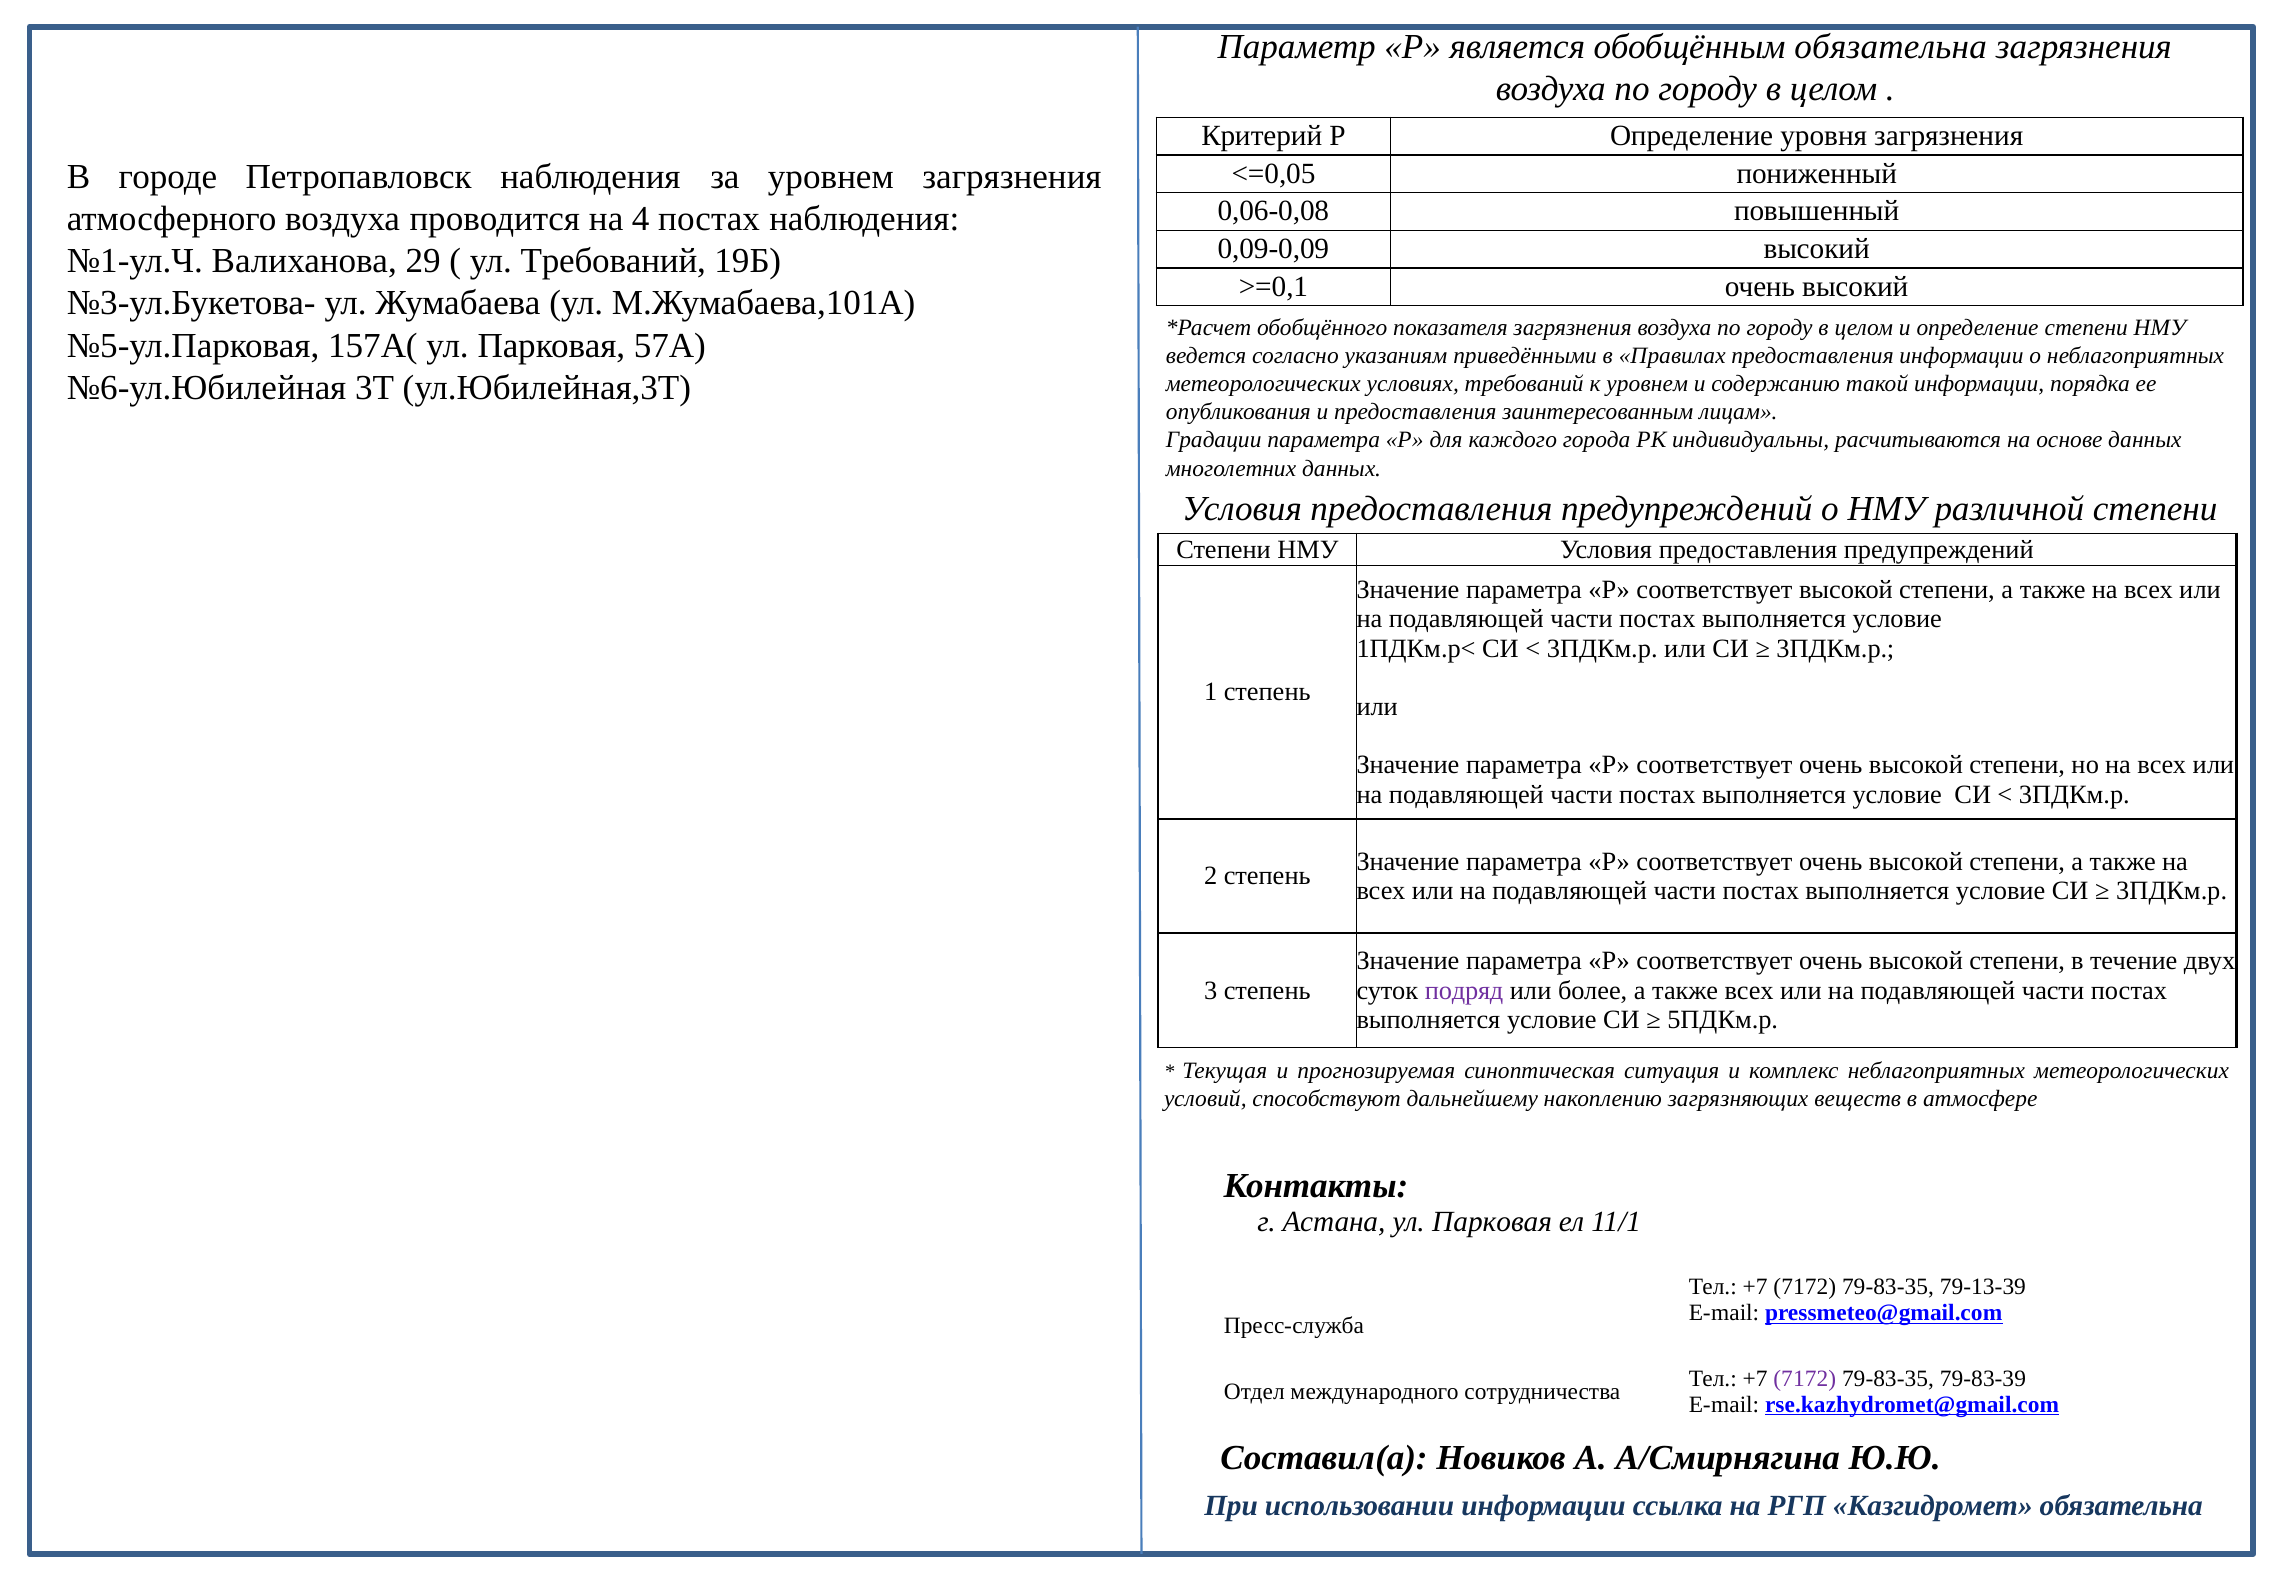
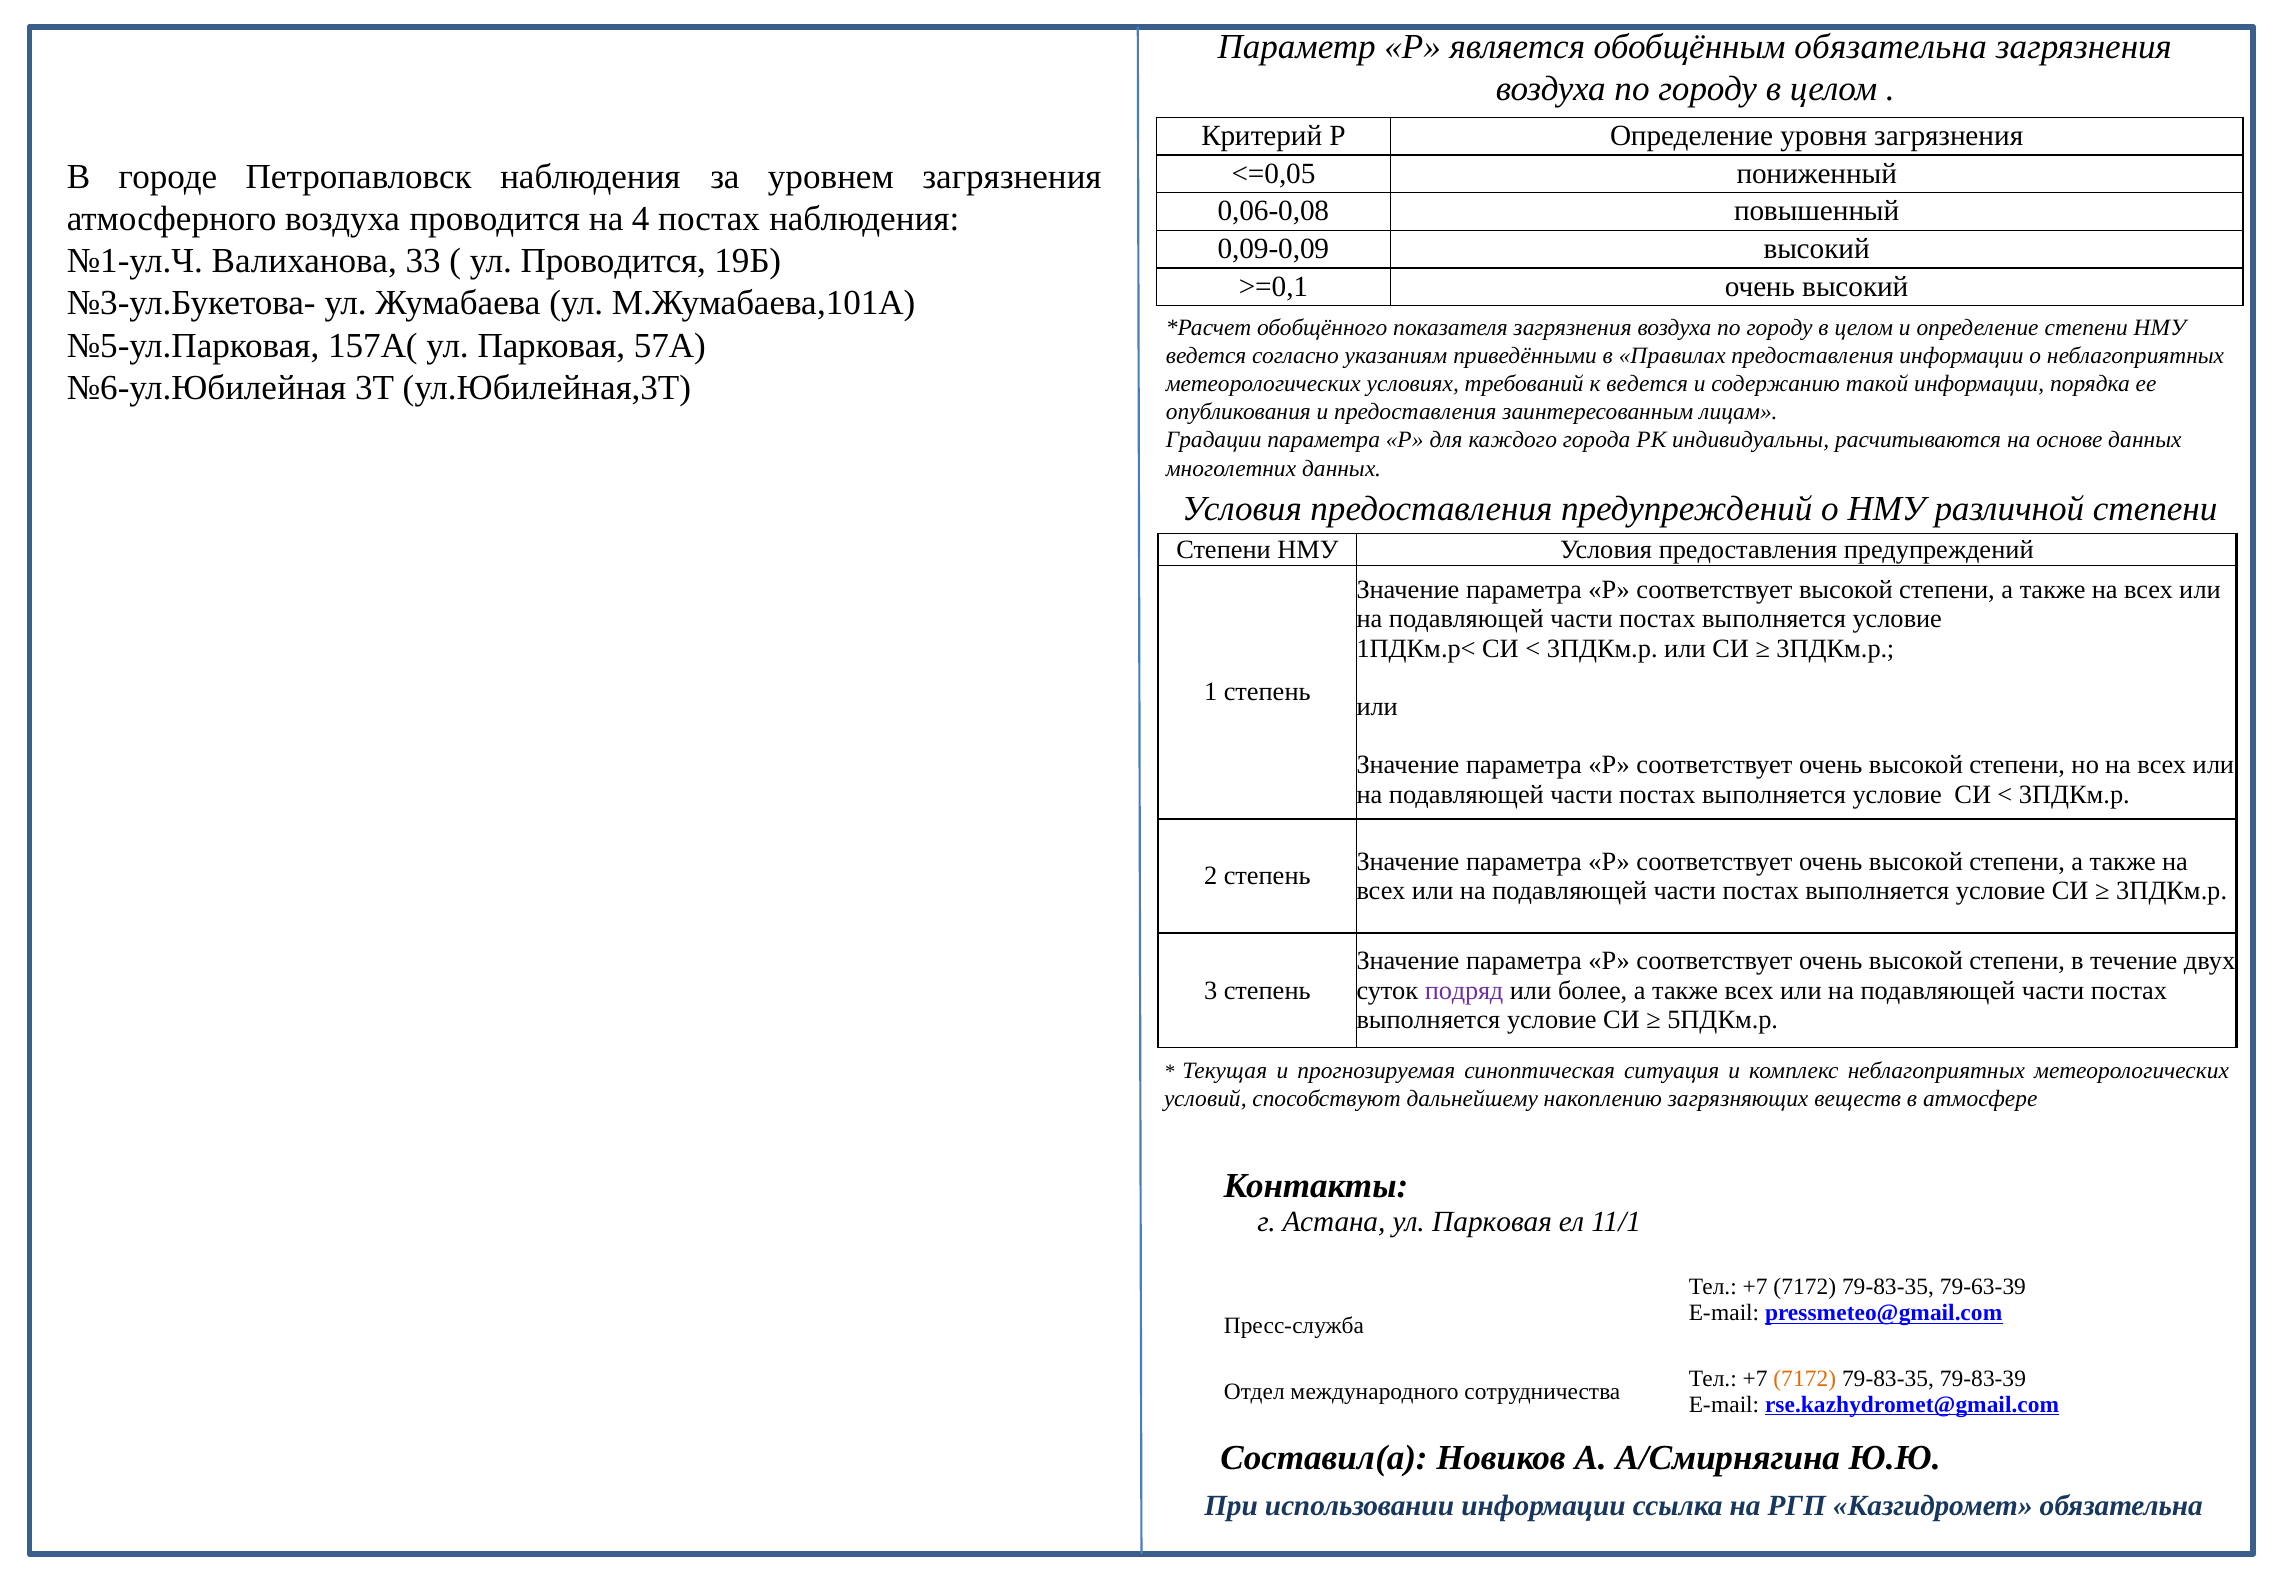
29: 29 -> 33 (423, 261)
ул Требований: Требований -> Проводится (613, 261)
к уровнем: уровнем -> ведется (1647, 384)
79-13-39: 79-13-39 -> 79-63-39 (1983, 1287)
7172 colour: purple -> orange (1805, 1378)
